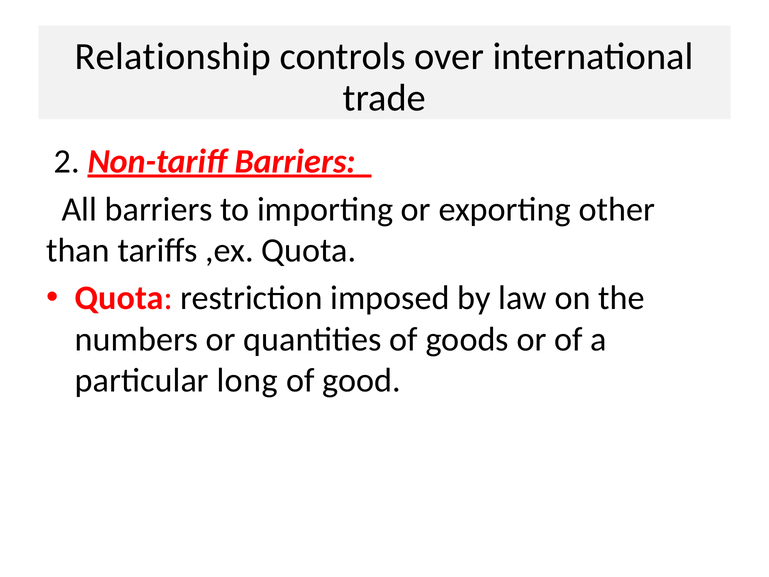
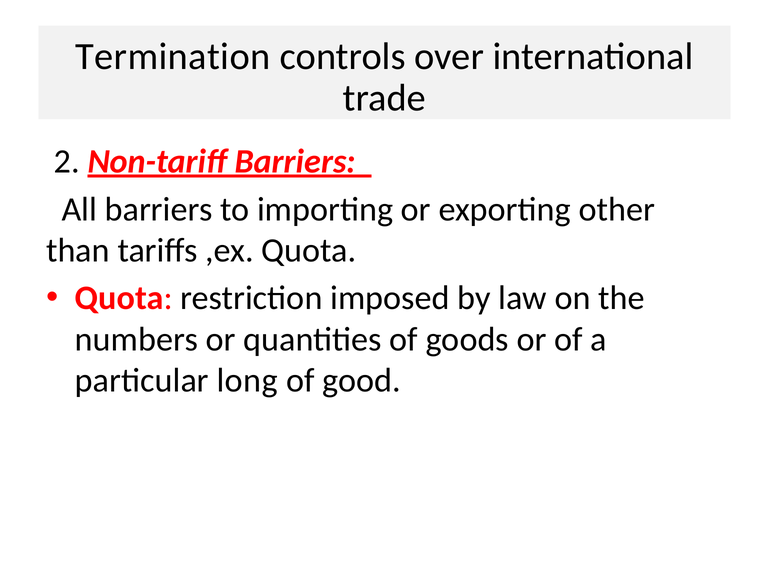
Relationship: Relationship -> Termination (173, 57)
